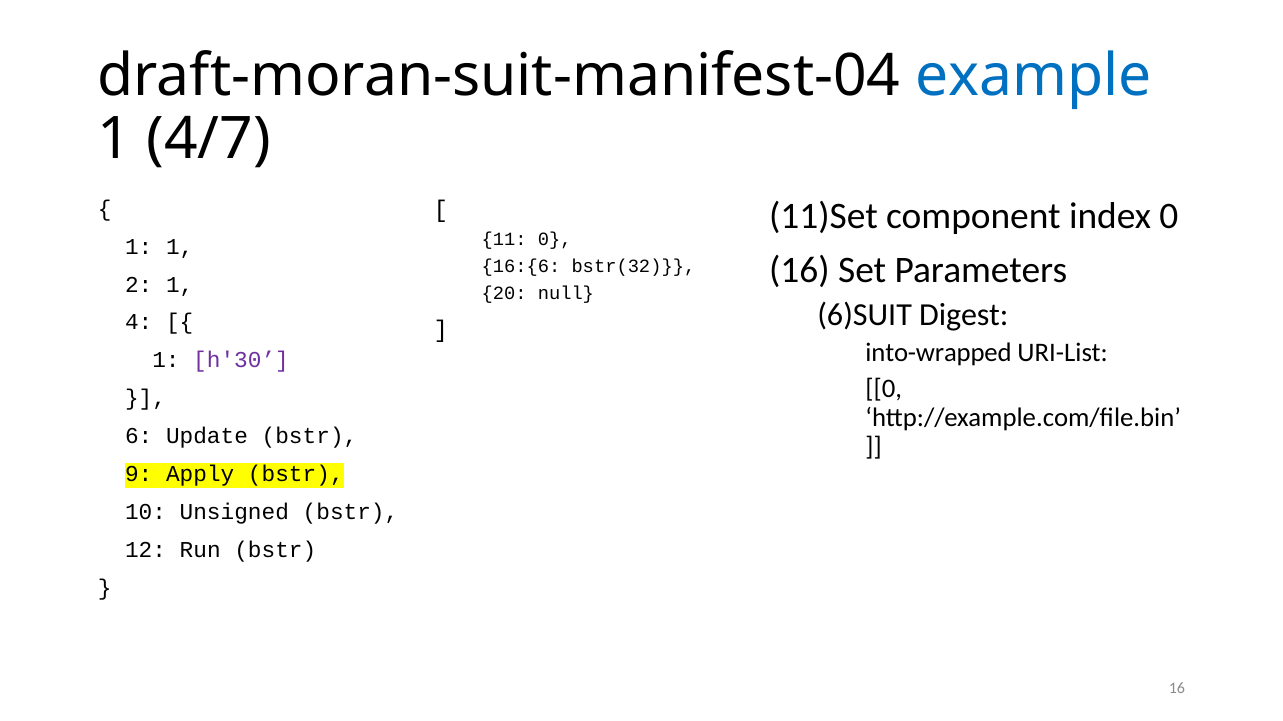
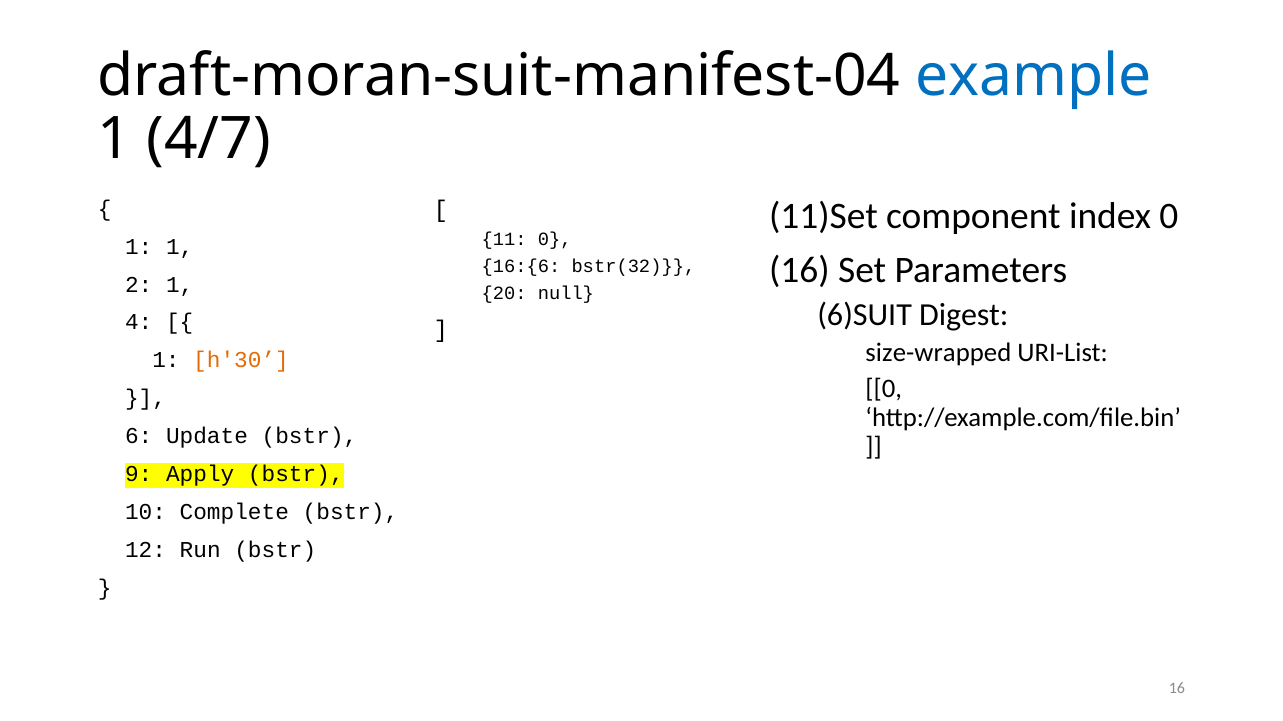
into-wrapped: into-wrapped -> size-wrapped (938, 353)
h'30 colour: purple -> orange (241, 361)
Unsigned: Unsigned -> Complete (234, 512)
